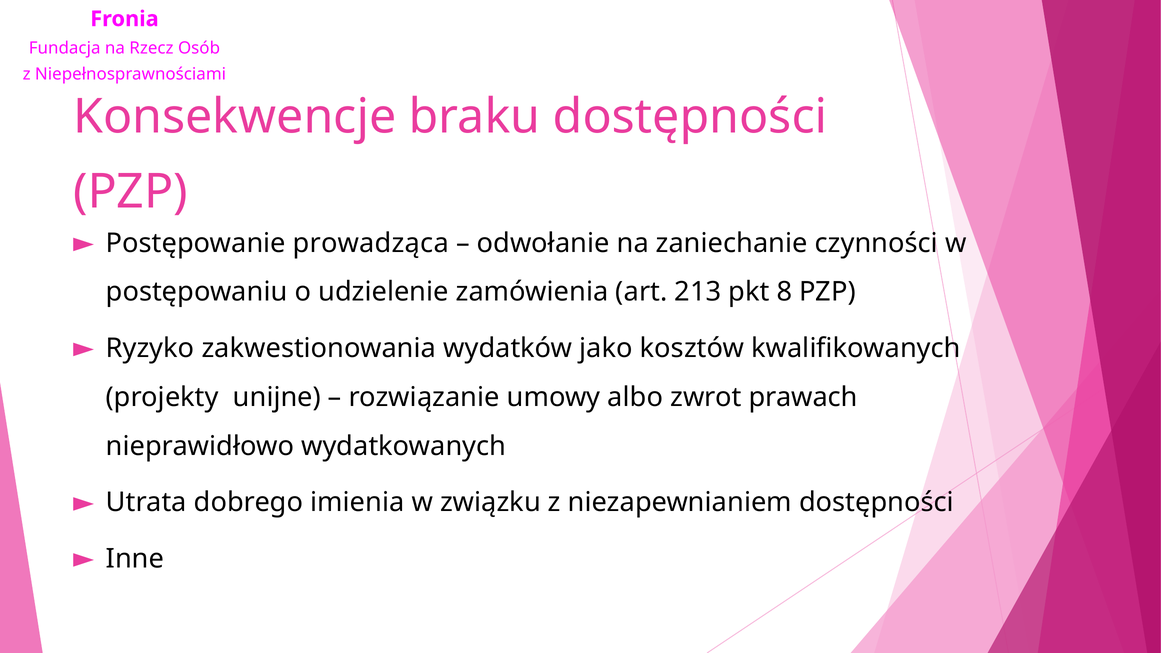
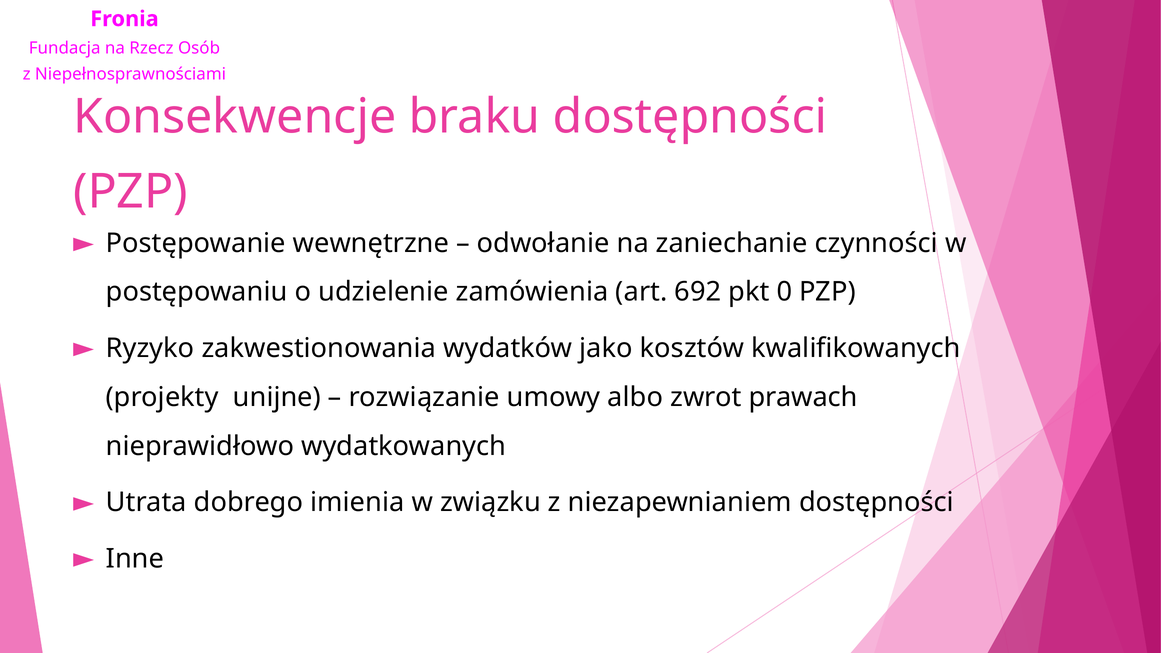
prowadząca: prowadząca -> wewnętrzne (371, 243)
213: 213 -> 692 (698, 292)
8: 8 -> 0 (784, 292)
